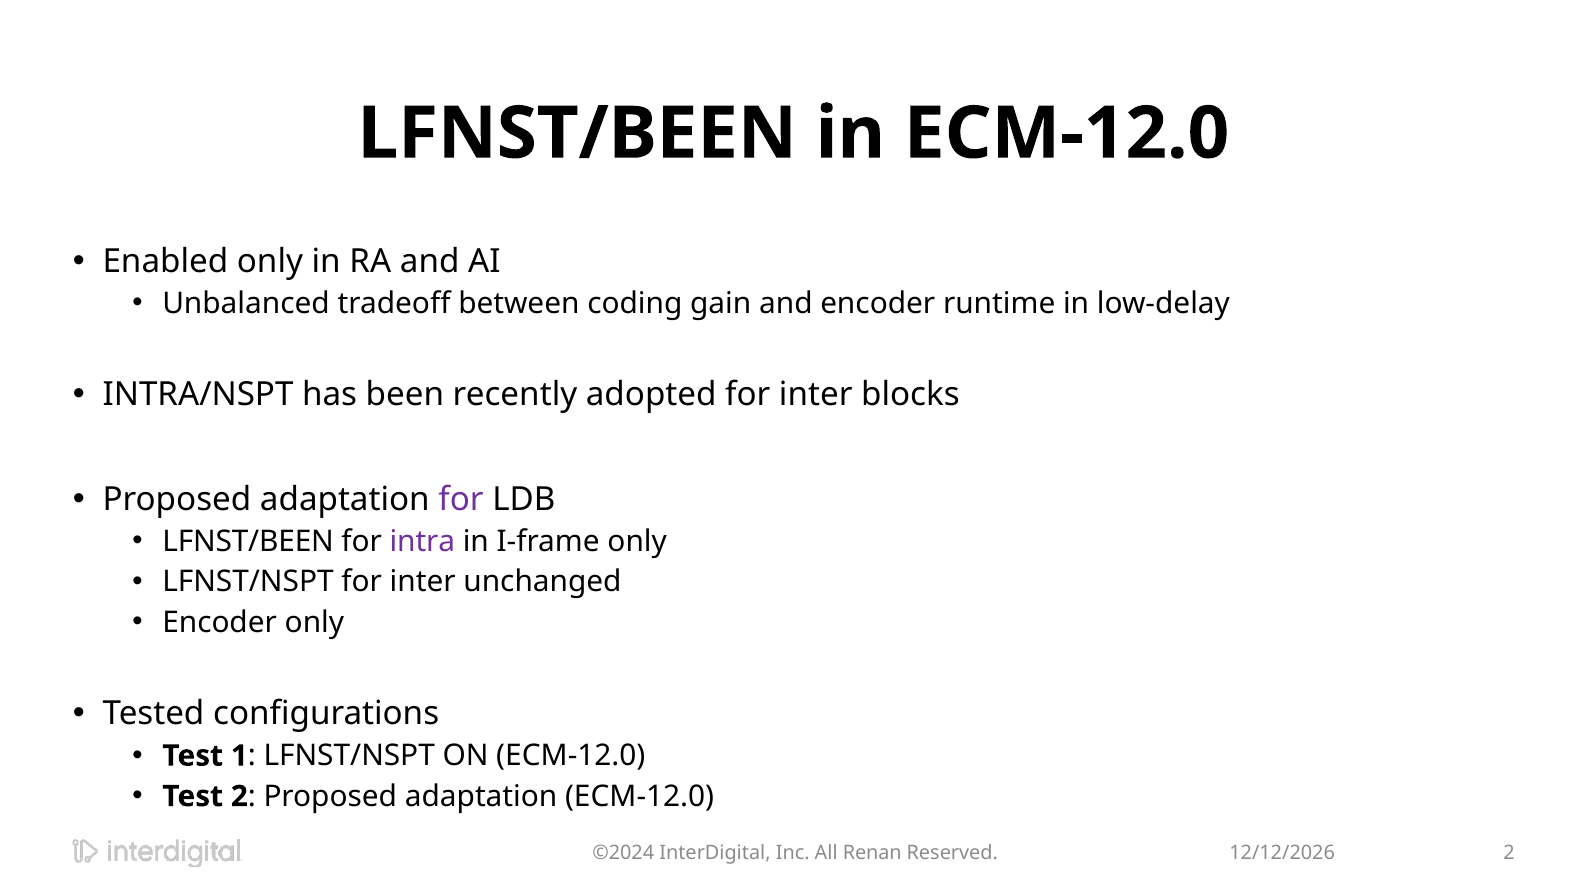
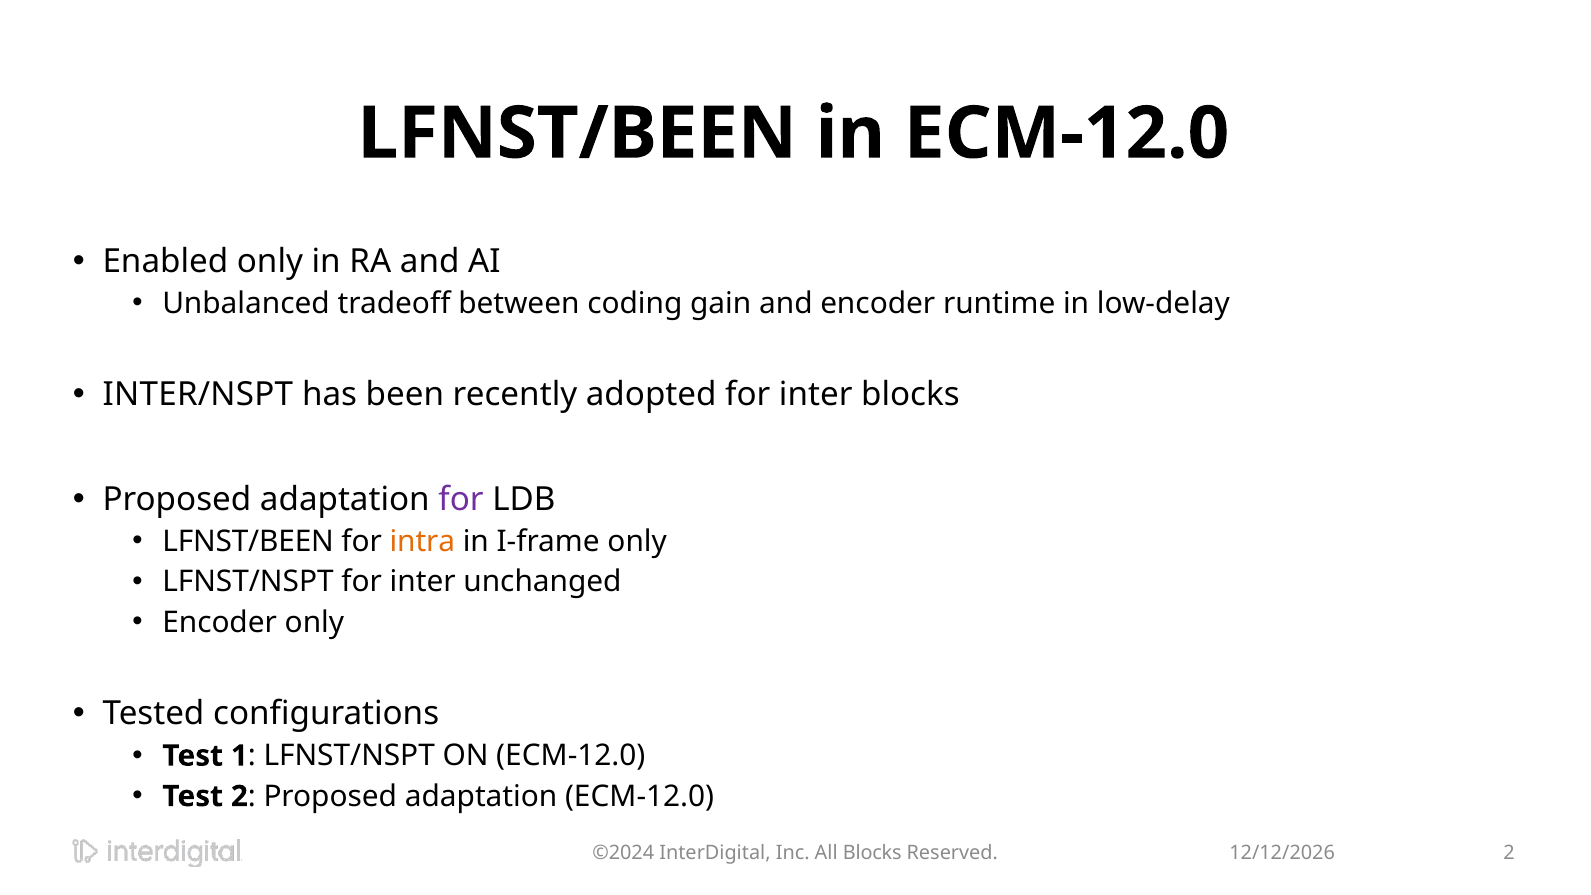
INTRA/NSPT: INTRA/NSPT -> INTER/NSPT (198, 394)
intra colour: purple -> orange (422, 541)
All Renan: Renan -> Blocks (872, 853)
